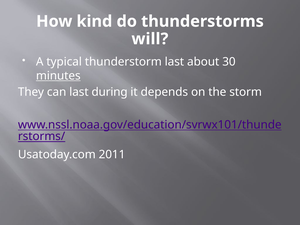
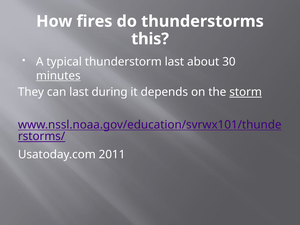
kind: kind -> fires (94, 21)
will: will -> this (150, 39)
storm underline: none -> present (246, 92)
